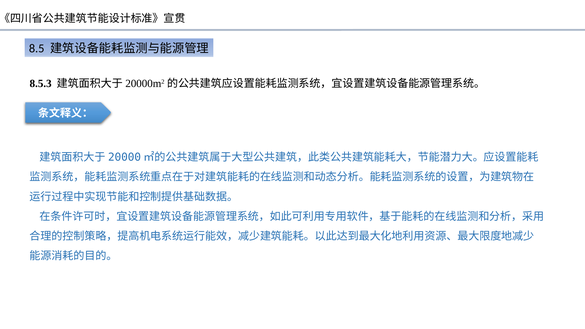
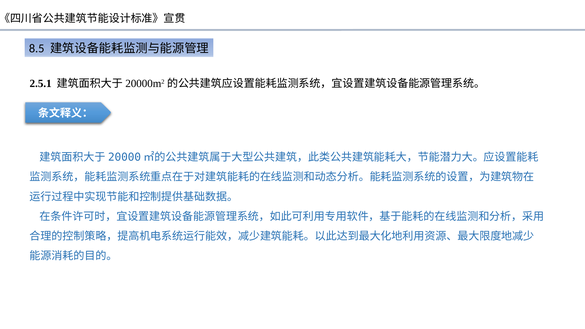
8.5.3: 8.5.3 -> 2.5.1 (41, 84)
